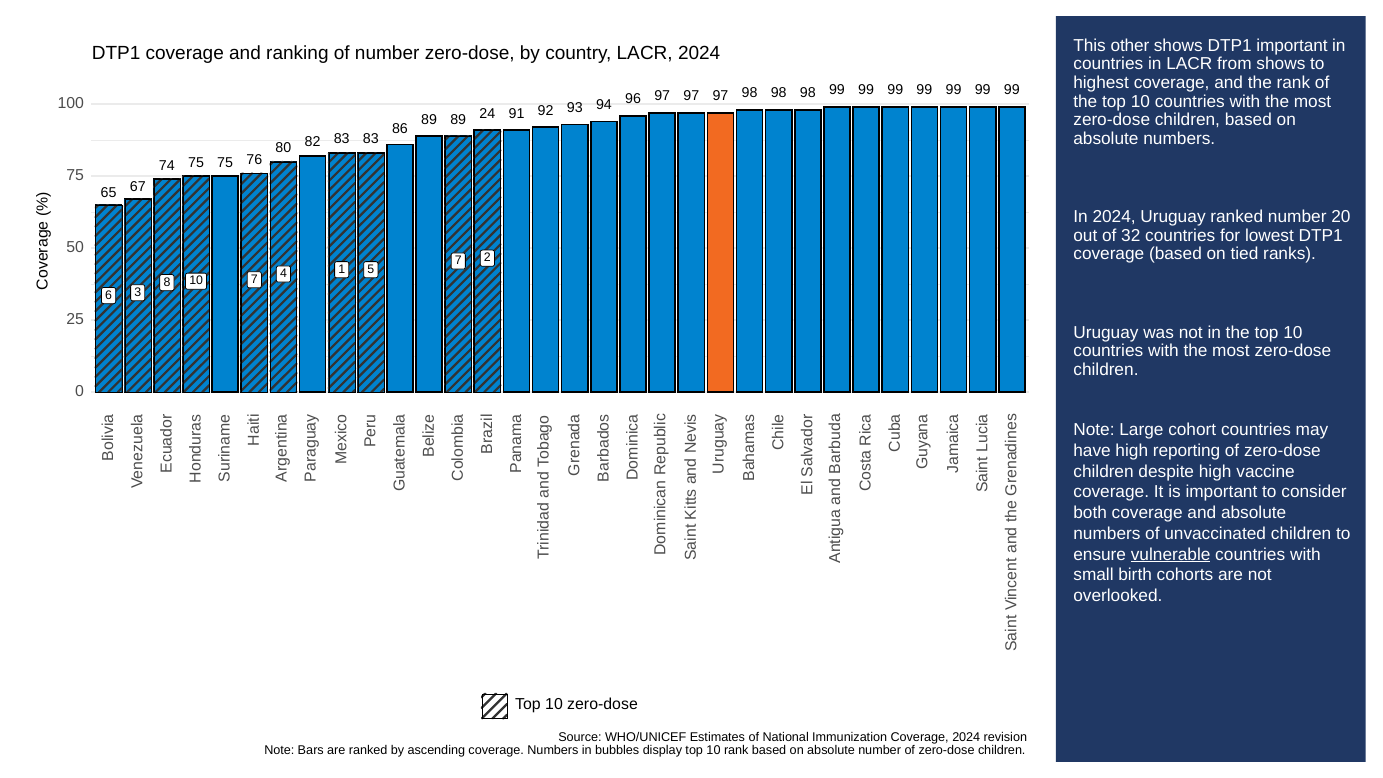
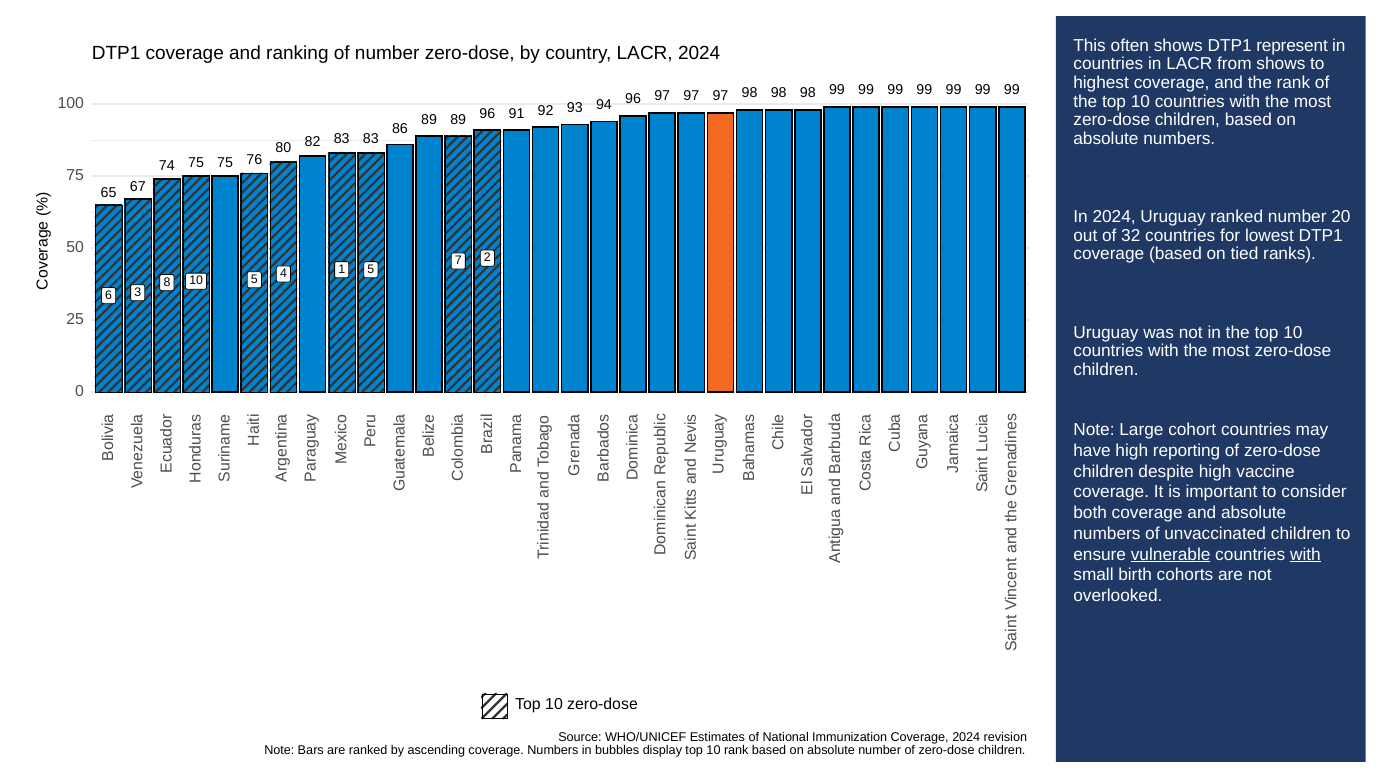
other: other -> often (1130, 45)
DTP1 important: important -> represent (1292, 45)
89 24: 24 -> 96 (487, 114)
10 7: 7 -> 5 (254, 279)
with underline: none -> present (1305, 554)
